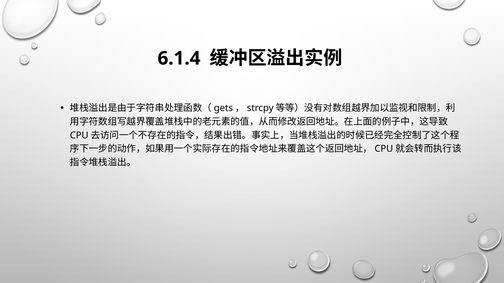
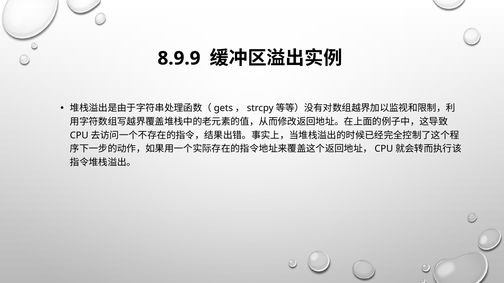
6.1.4: 6.1.4 -> 8.9.9 (179, 58)
